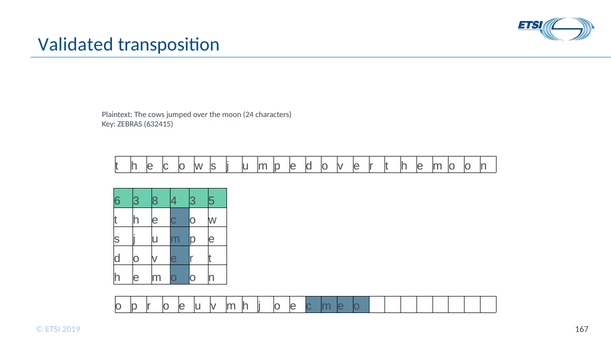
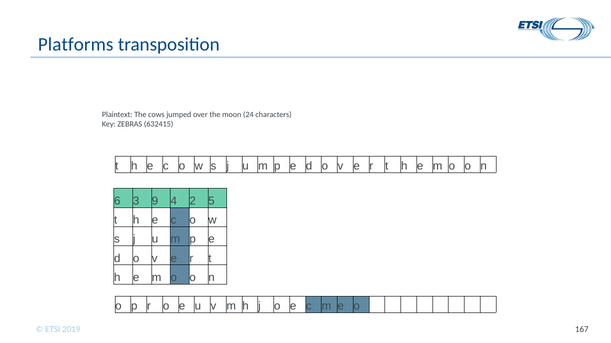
Validated: Validated -> Platforms (76, 44)
8: 8 -> 9 (155, 201)
4 3: 3 -> 2 (193, 201)
